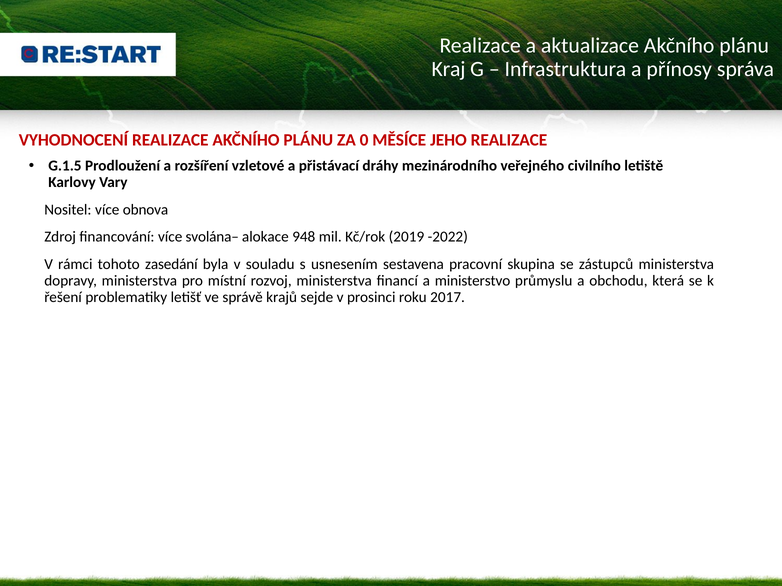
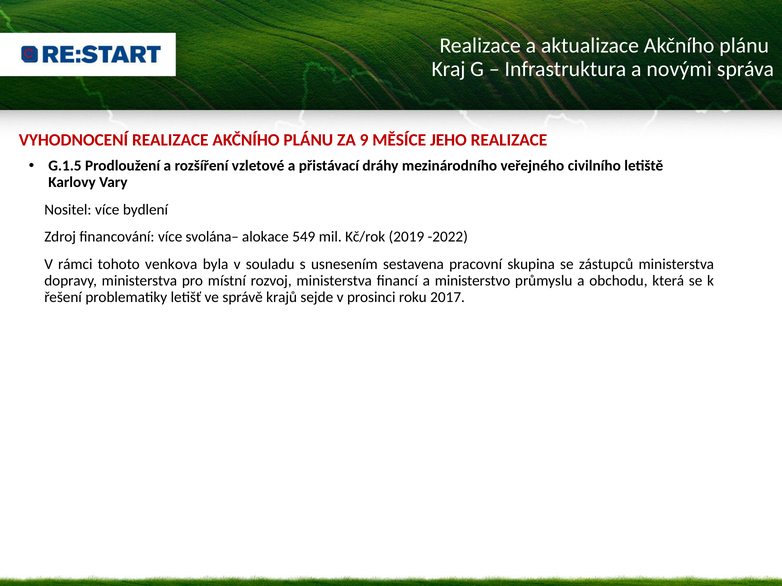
přínosy: přínosy -> novými (679, 69)
0: 0 -> 9 (364, 140)
obnova: obnova -> bydlení (145, 210)
948: 948 -> 549 (304, 237)
zasedání: zasedání -> venkova (171, 265)
